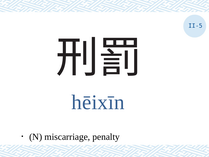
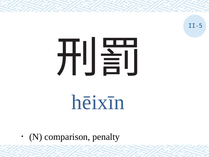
miscarriage: miscarriage -> comparison (67, 137)
